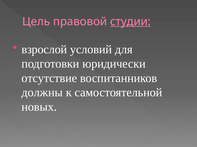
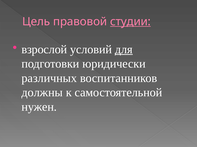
для underline: none -> present (124, 50)
отсутствие: отсутствие -> различных (49, 78)
новых: новых -> нужен (39, 107)
